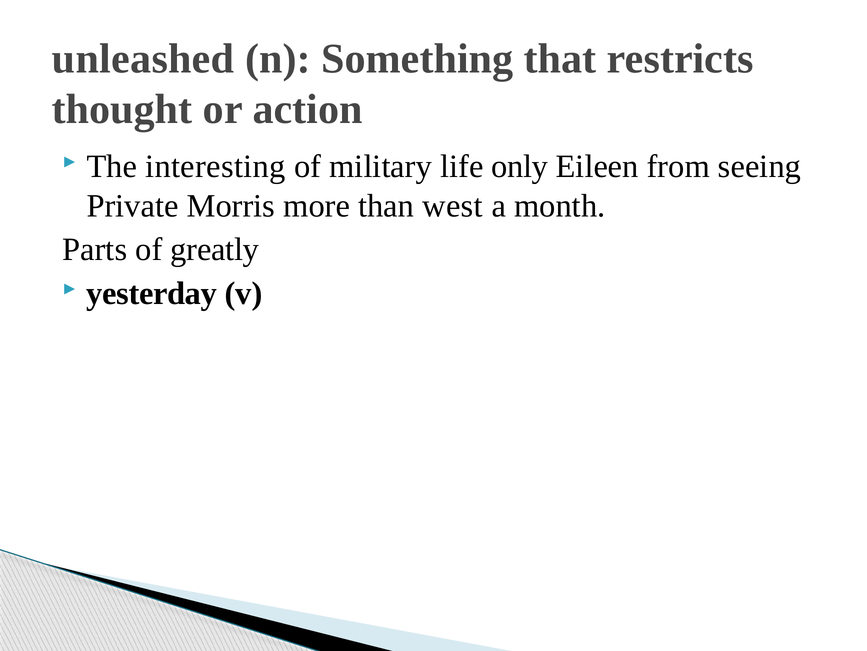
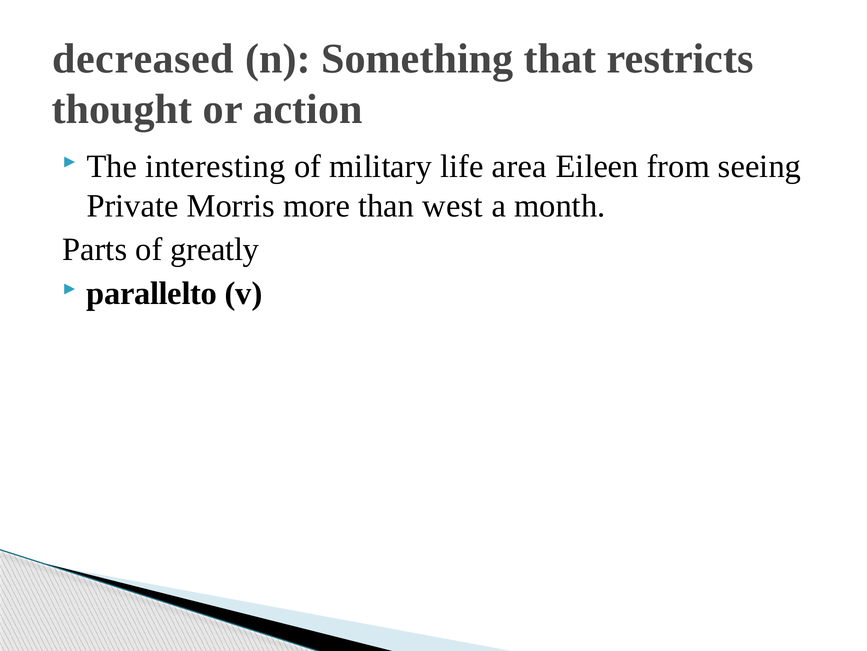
unleashed: unleashed -> decreased (143, 59)
only: only -> area (519, 167)
yesterday: yesterday -> parallelto (152, 293)
